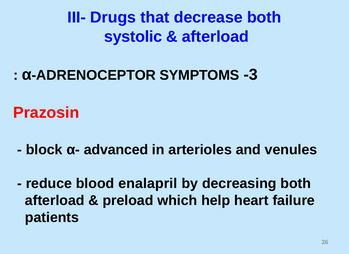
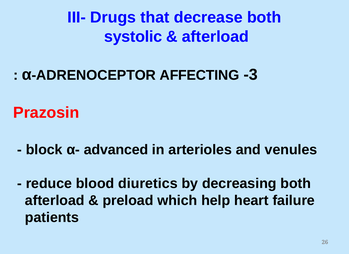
SYMPTOMS: SYMPTOMS -> AFFECTING (199, 75)
enalapril: enalapril -> diuretics (148, 183)
